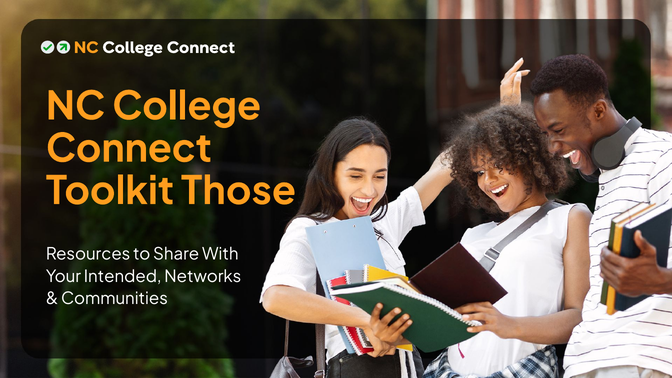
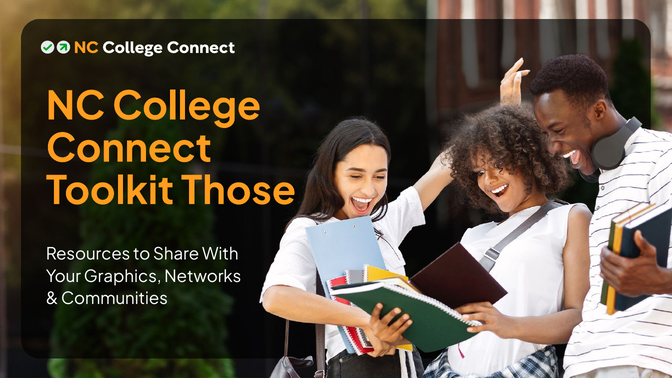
Intended: Intended -> Graphics (123, 277)
